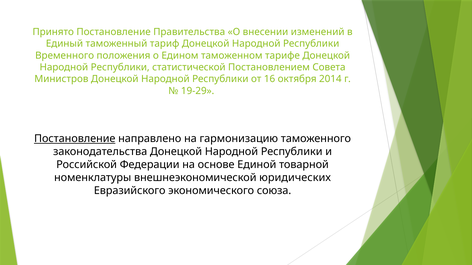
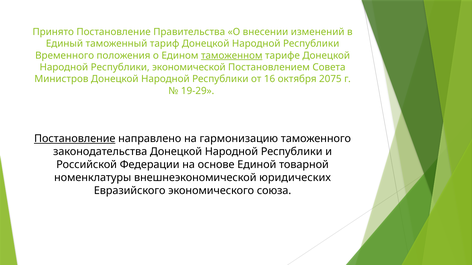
таможенном underline: none -> present (232, 56)
статистической: статистической -> экономической (189, 67)
2014: 2014 -> 2075 (330, 79)
